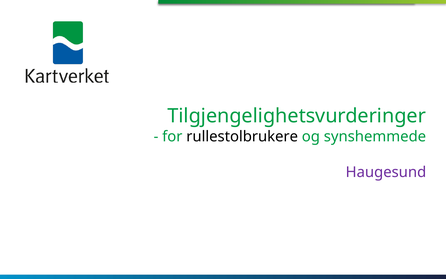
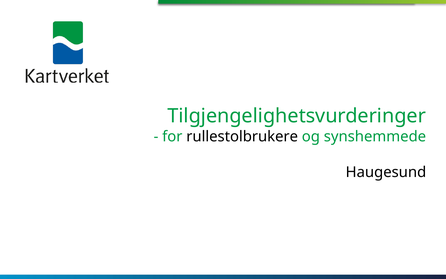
Haugesund colour: purple -> black (386, 172)
